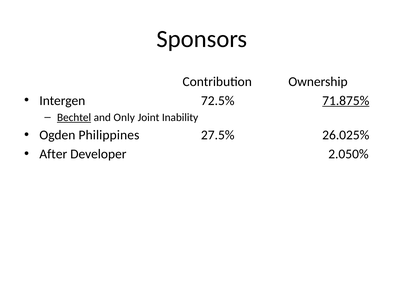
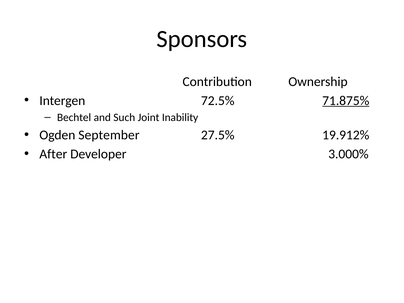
Bechtel underline: present -> none (74, 118)
Only: Only -> Such (124, 118)
Philippines: Philippines -> September (109, 135)
26.025%: 26.025% -> 19.912% (346, 135)
2.050%: 2.050% -> 3.000% (348, 154)
